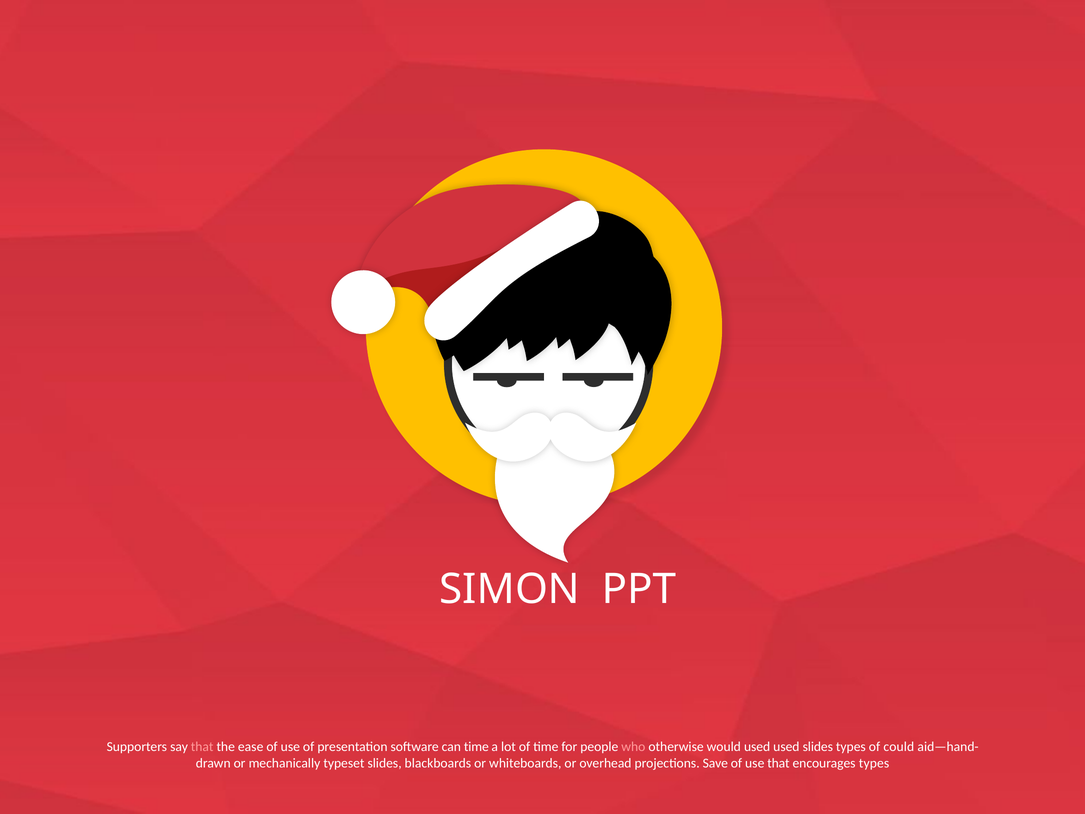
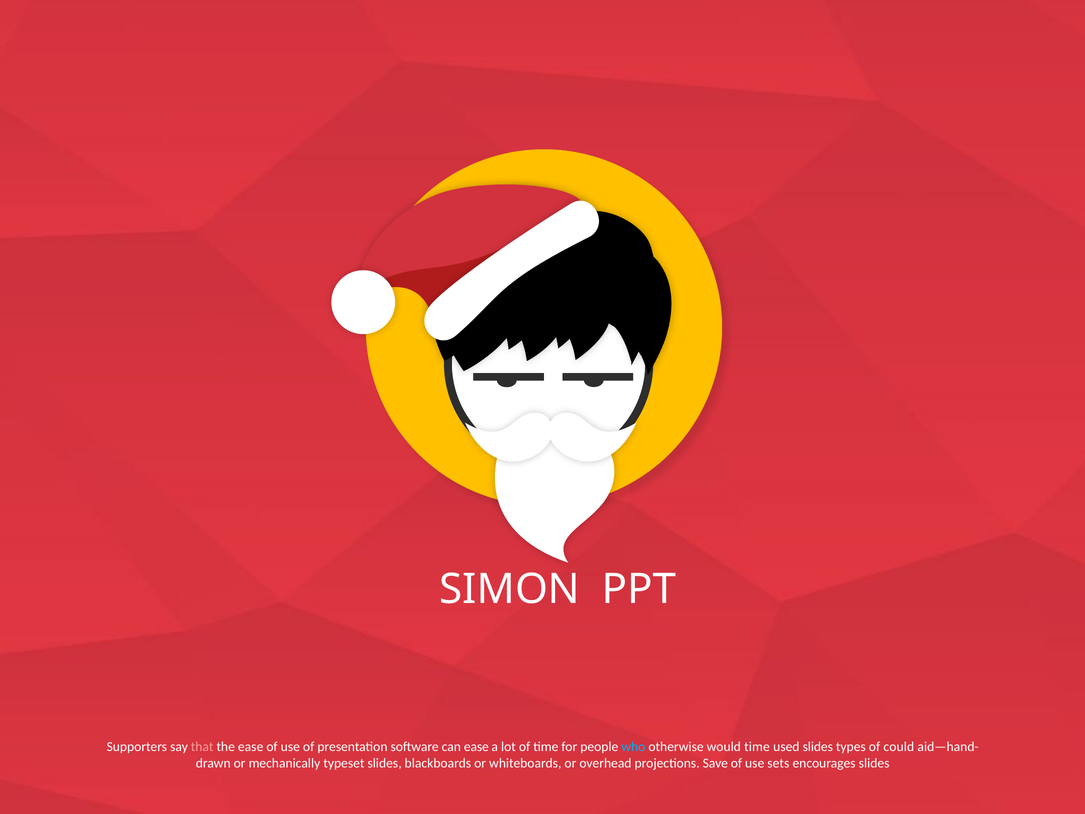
can time: time -> ease (476, 747)
who colour: pink -> light blue (633, 747)
would used: used -> time (757, 747)
use that: that -> sets (778, 763)
encourages types: types -> slides (874, 763)
